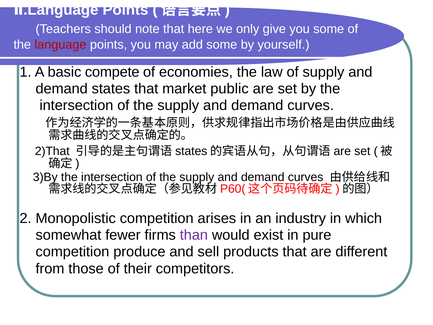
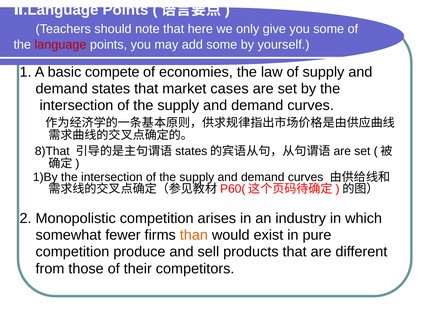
public: public -> cases (229, 89)
2)That: 2)That -> 8)That (52, 151)
3)By: 3)By -> 1)By (45, 177)
than colour: purple -> orange (194, 235)
